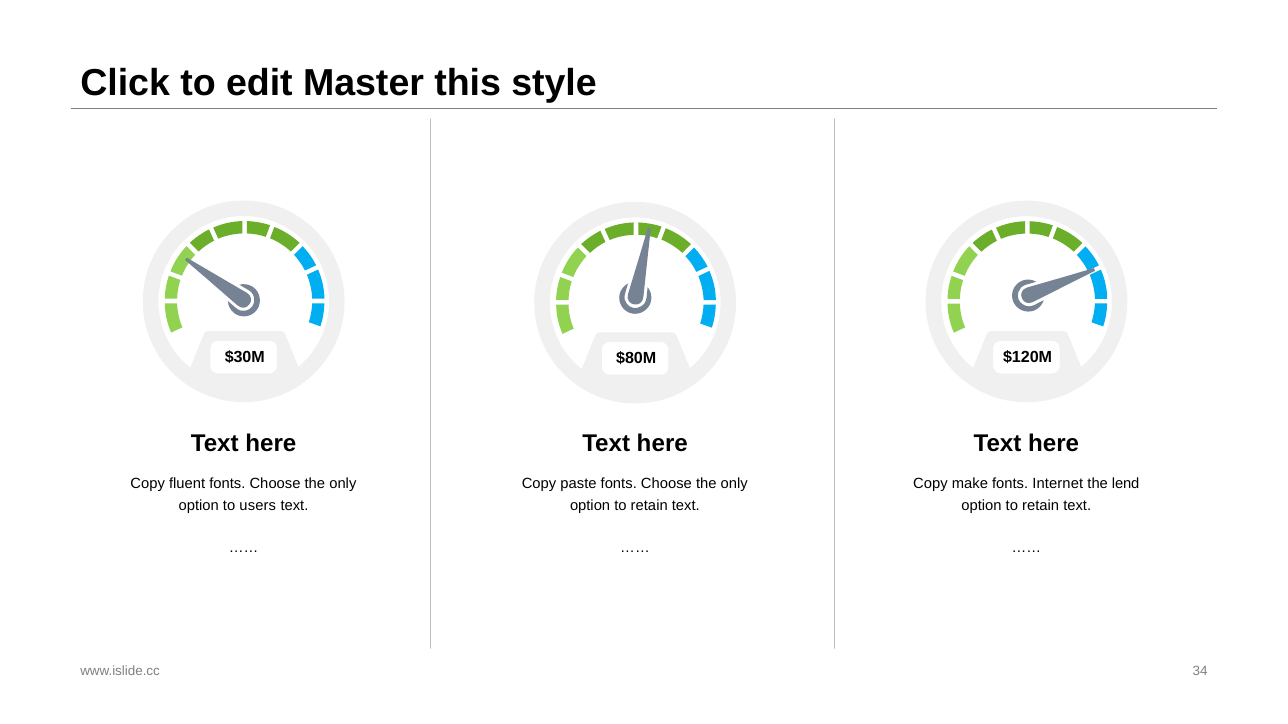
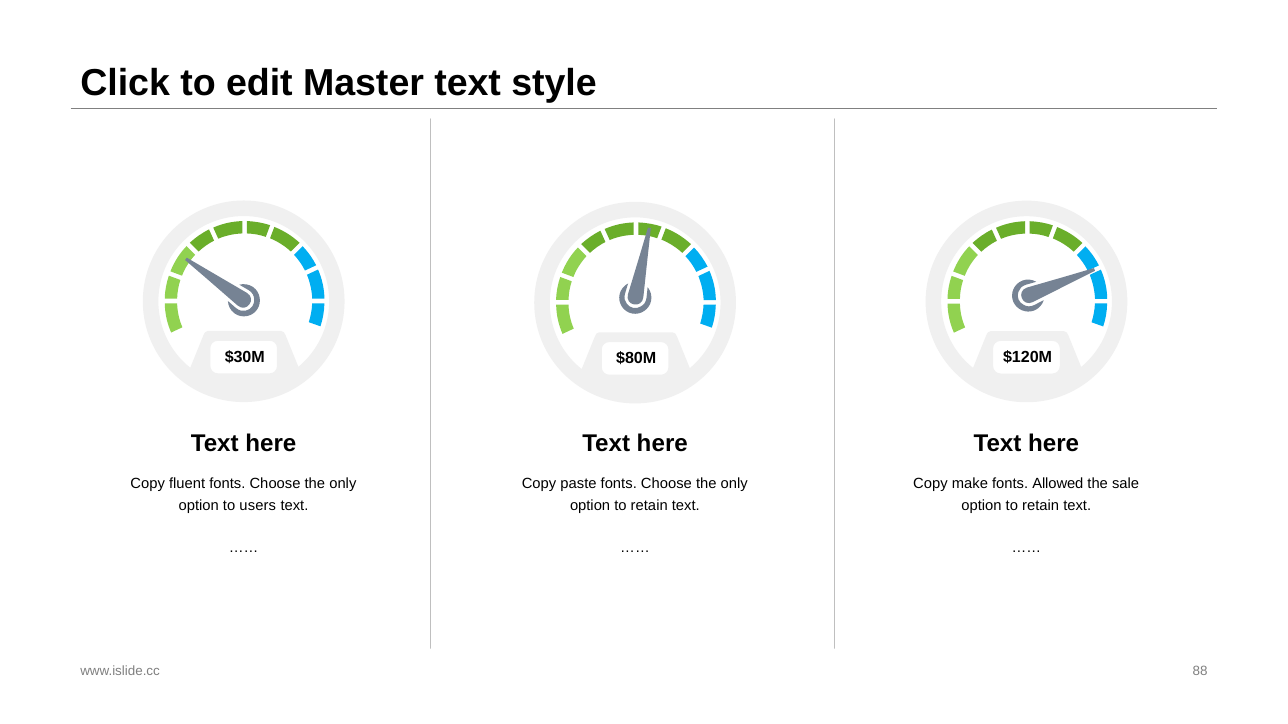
Master this: this -> text (468, 83)
Internet: Internet -> Allowed (1058, 484)
lend: lend -> sale (1126, 484)
34: 34 -> 88 (1200, 671)
